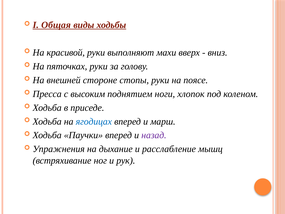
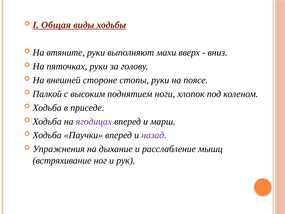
красивой: красивой -> втяните (66, 52)
Пресса: Пресса -> Палкой (47, 94)
ягодицах colour: blue -> purple (94, 121)
